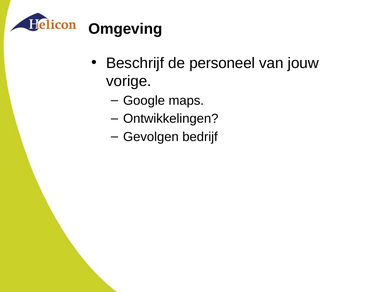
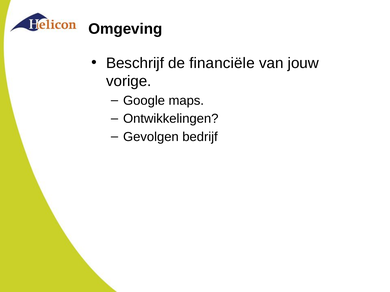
personeel: personeel -> financiële (222, 63)
